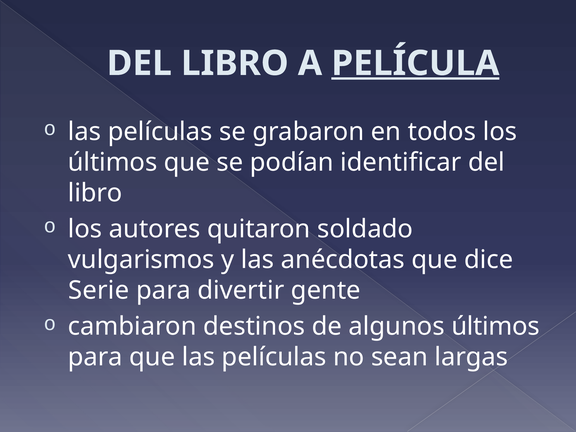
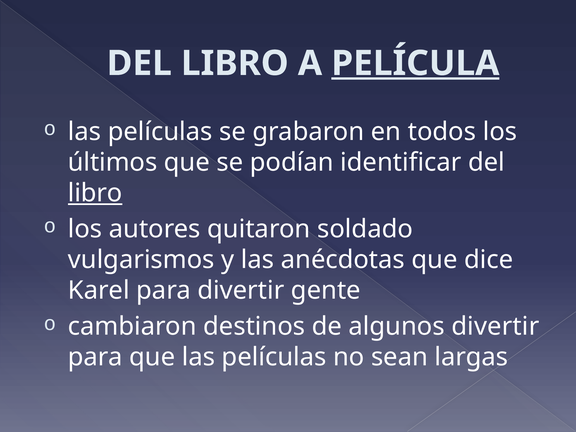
libro underline: none -> present (95, 193)
Serie: Serie -> Karel (99, 291)
algunos últimos: últimos -> divertir (495, 326)
